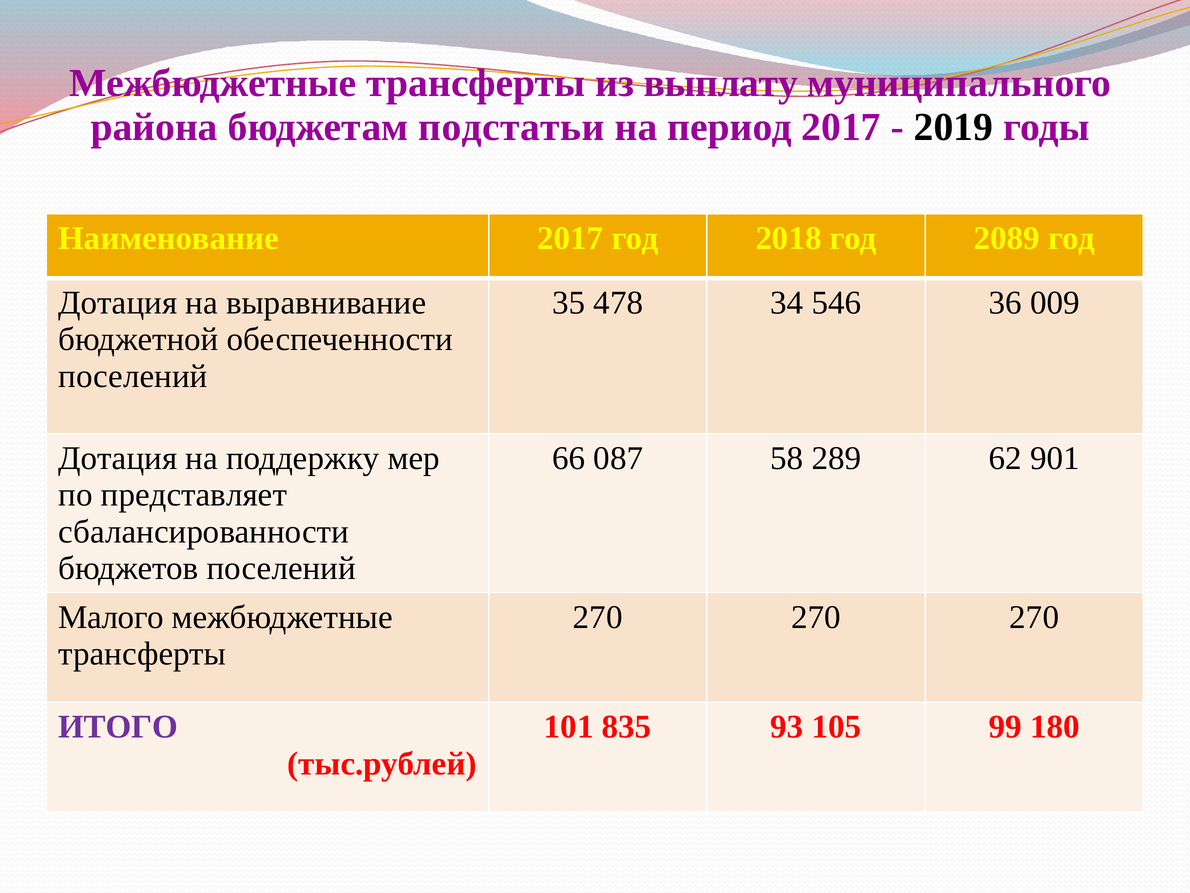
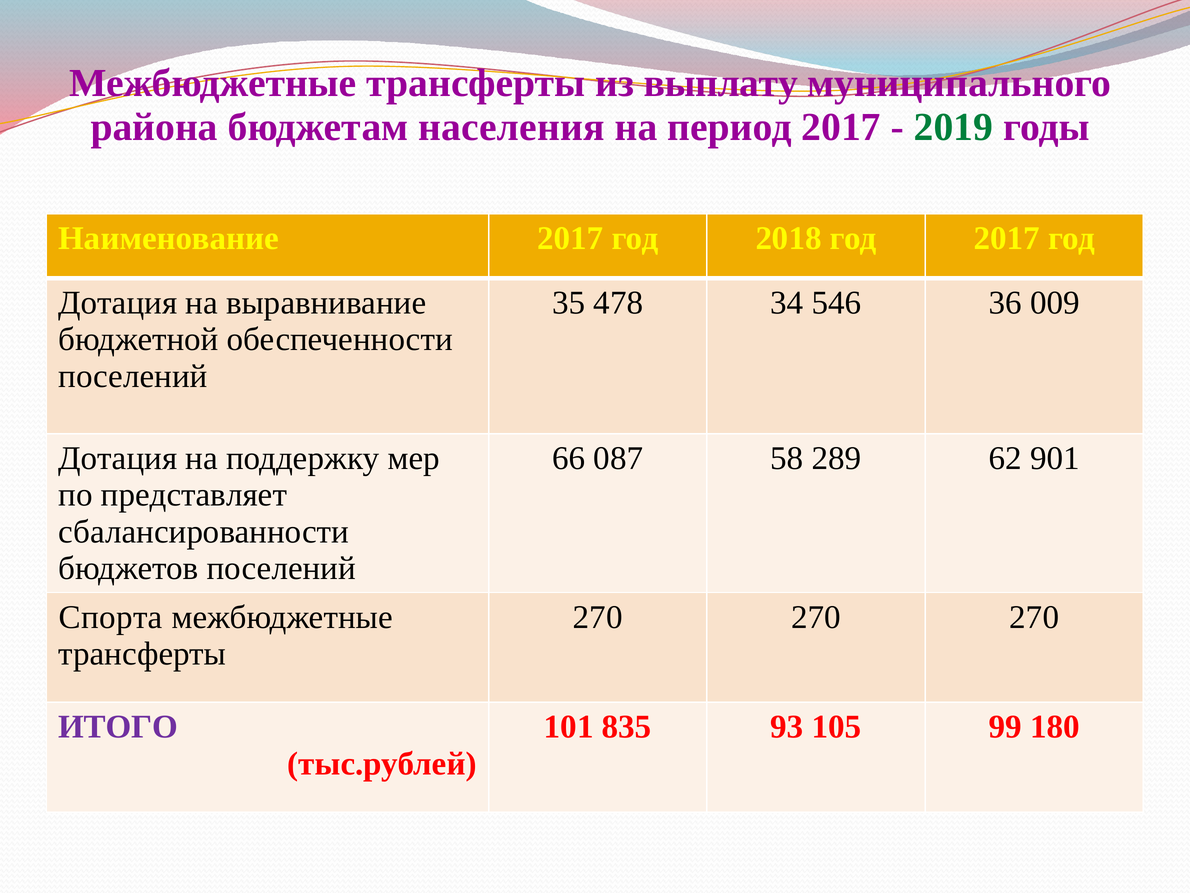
подстатьи: подстатьи -> населения (511, 127)
2019 colour: black -> green (953, 127)
год 2089: 2089 -> 2017 (1007, 238)
Малого: Малого -> Спорта (111, 617)
